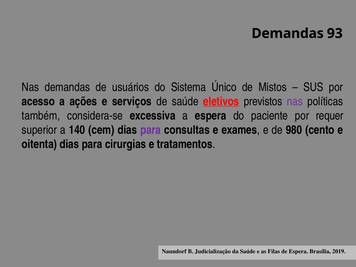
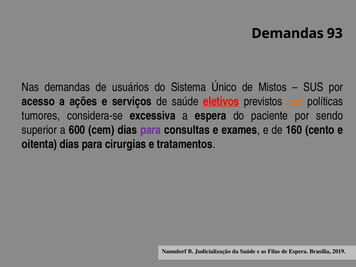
nas colour: purple -> orange (295, 101)
também: também -> tumores (41, 116)
requer: requer -> sendo (330, 116)
140: 140 -> 600 (77, 130)
980: 980 -> 160 (294, 130)
